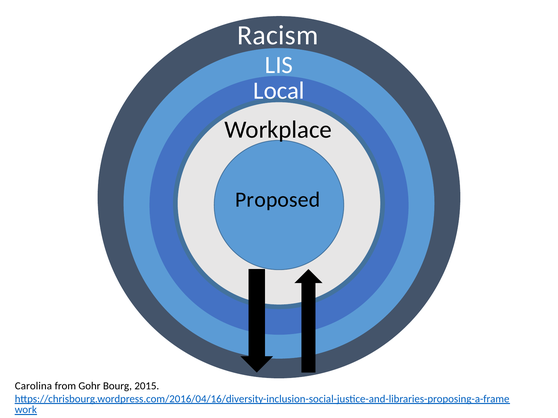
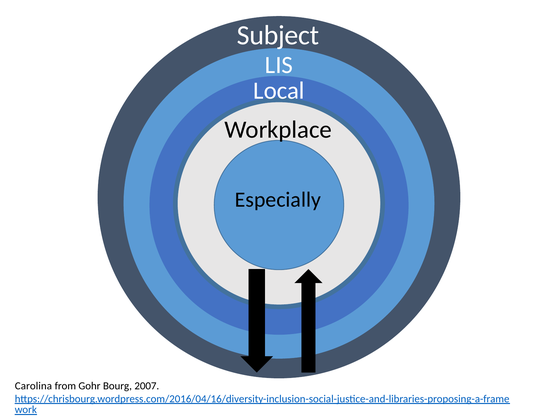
Racism: Racism -> Subject (278, 35)
Proposed: Proposed -> Especially (278, 200)
2015: 2015 -> 2007 (147, 386)
